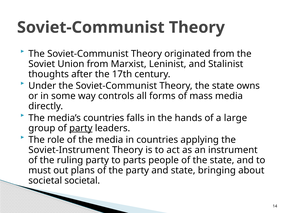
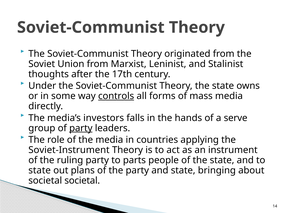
controls underline: none -> present (116, 96)
media’s countries: countries -> investors (104, 118)
large: large -> serve (236, 118)
must: must -> state (40, 170)
